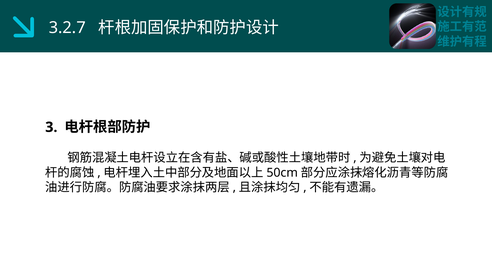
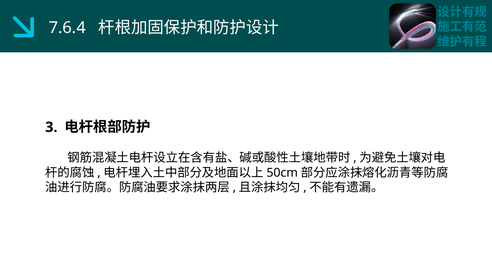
3.2.7: 3.2.7 -> 7.6.4 (67, 28)
